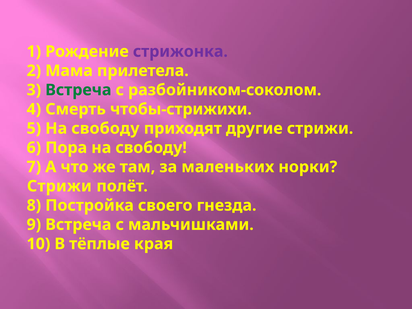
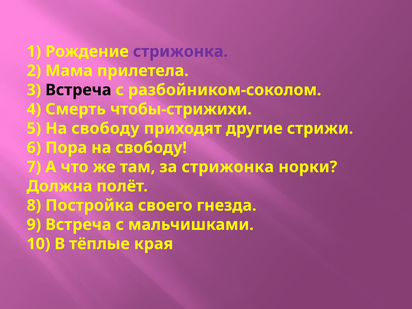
Встреча colour: green -> black (78, 90)
за маленьких: маленьких -> стрижонка (228, 167)
Стрижи: Стрижи -> Должна (59, 186)
